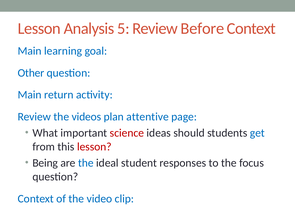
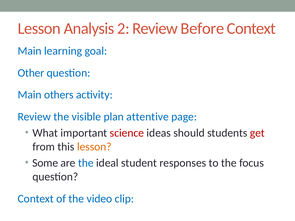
5: 5 -> 2 (123, 28)
return: return -> others (59, 95)
videos: videos -> visible (86, 117)
get colour: blue -> red (257, 133)
lesson colour: red -> orange (94, 147)
Being: Being -> Some (45, 163)
